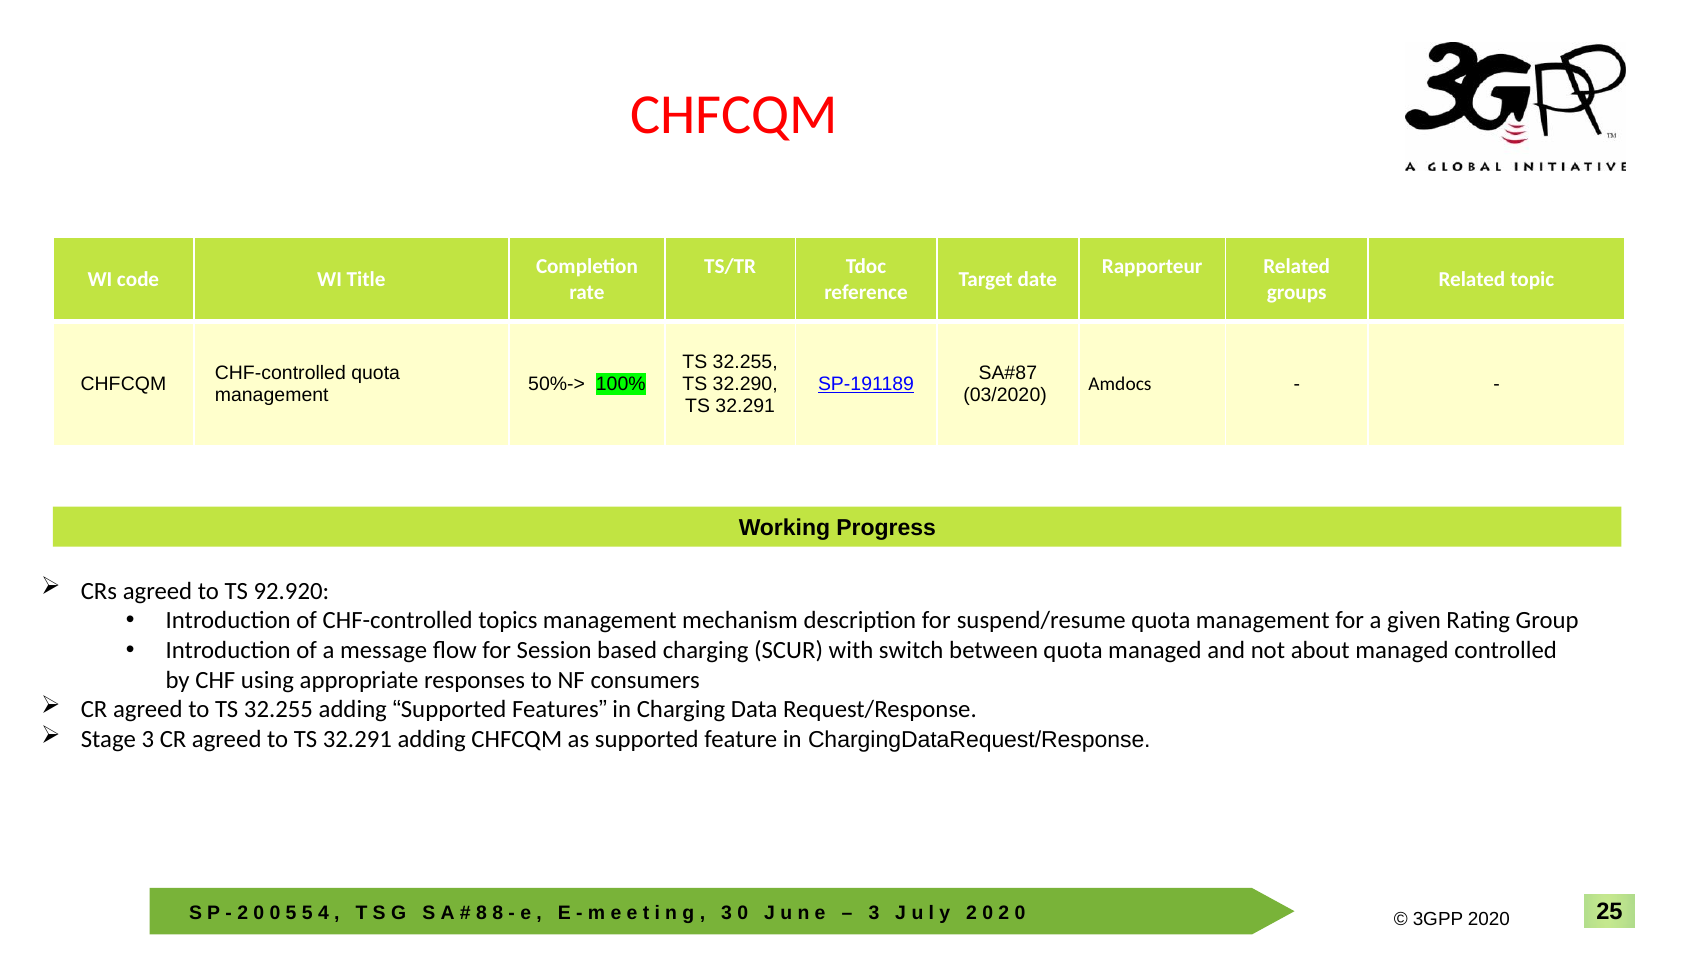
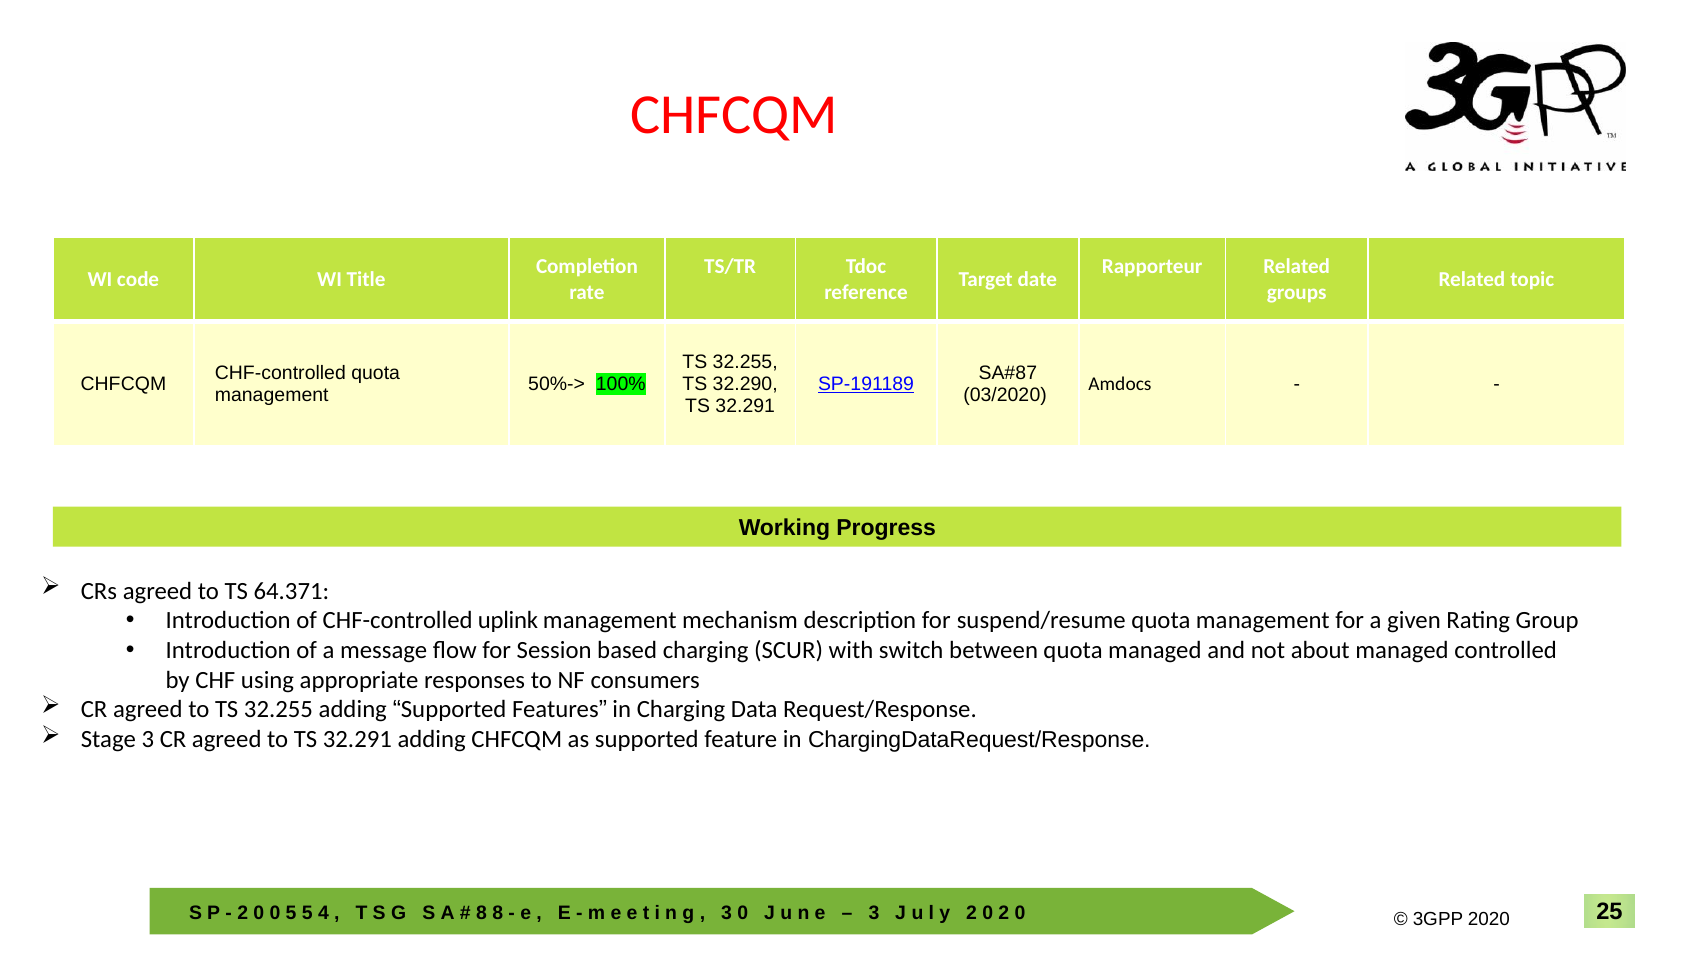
92.920: 92.920 -> 64.371 (291, 591)
topics: topics -> uplink (508, 620)
